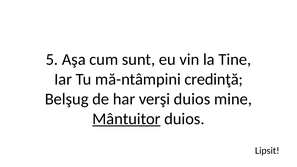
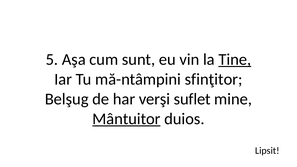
Tine underline: none -> present (235, 59)
credinţă: credinţă -> sfinţitor (214, 79)
verşi duios: duios -> suflet (192, 99)
